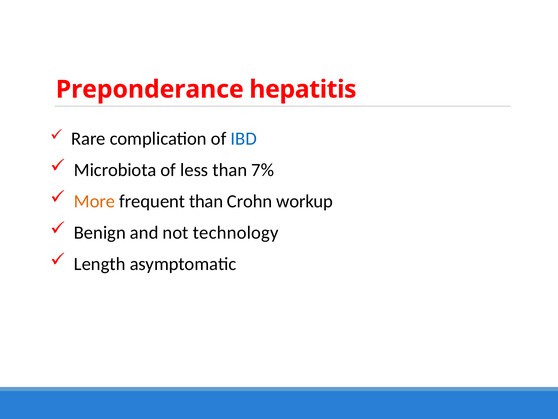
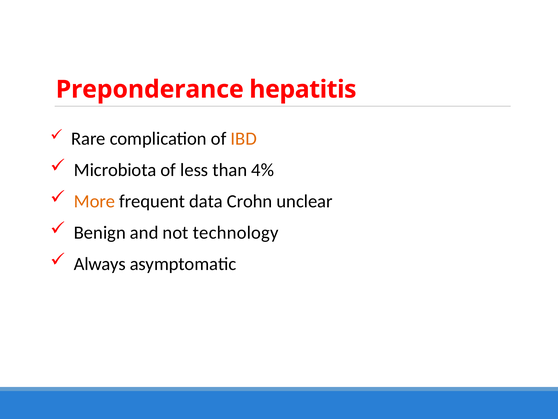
IBD colour: blue -> orange (244, 139)
7%: 7% -> 4% (263, 170)
frequent than: than -> data (206, 201)
workup: workup -> unclear (305, 201)
Length: Length -> Always (100, 264)
